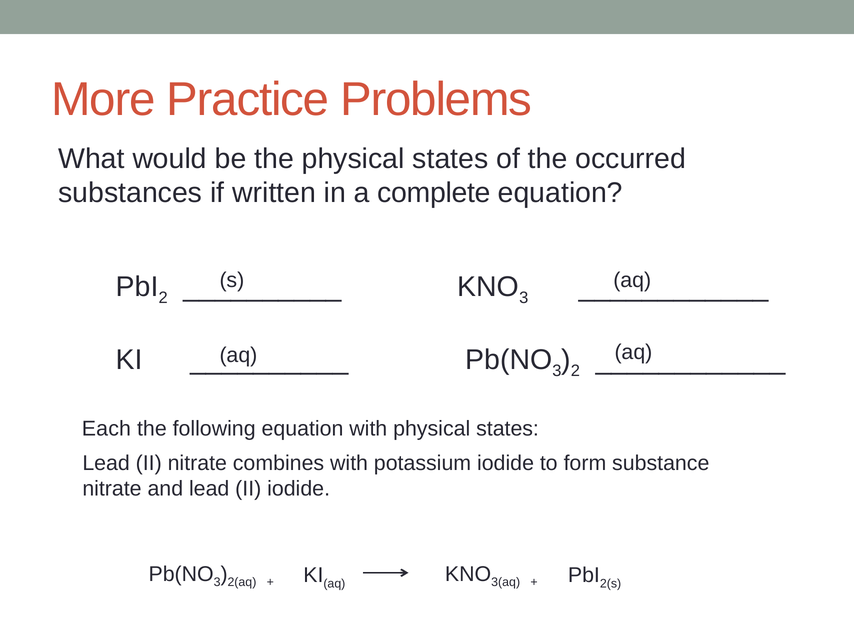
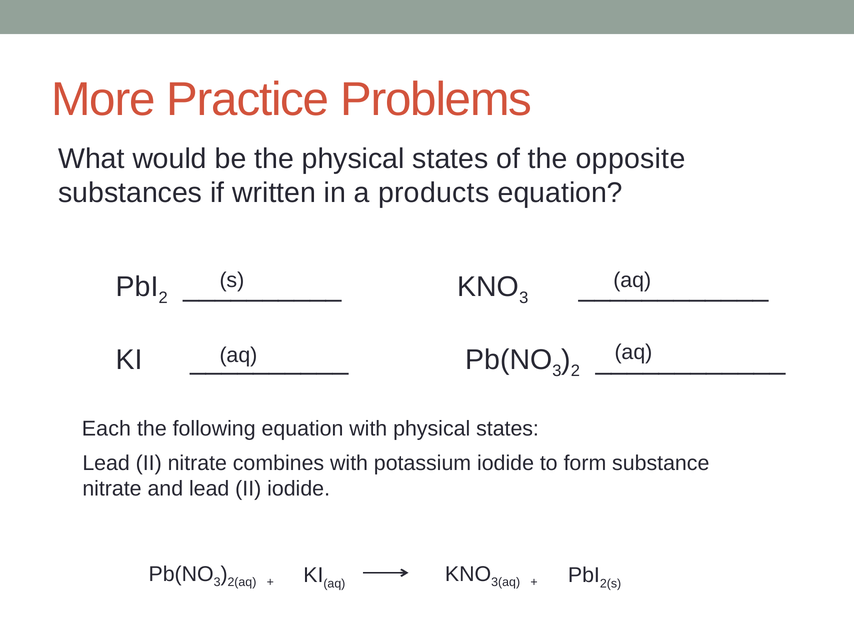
occurred: occurred -> opposite (631, 158)
complete: complete -> products (434, 193)
